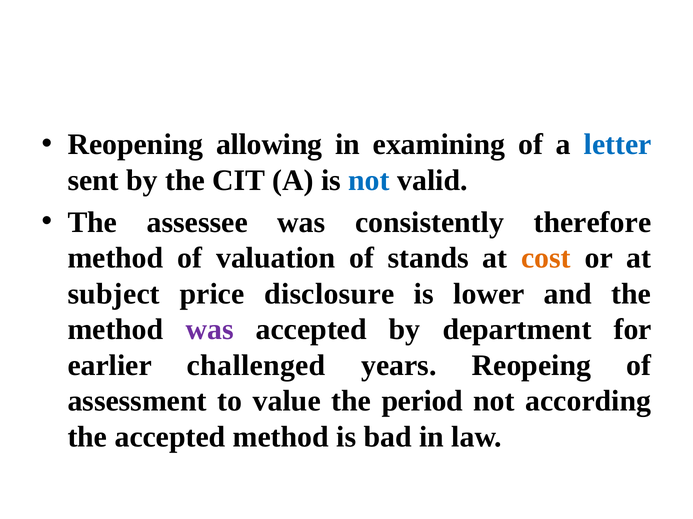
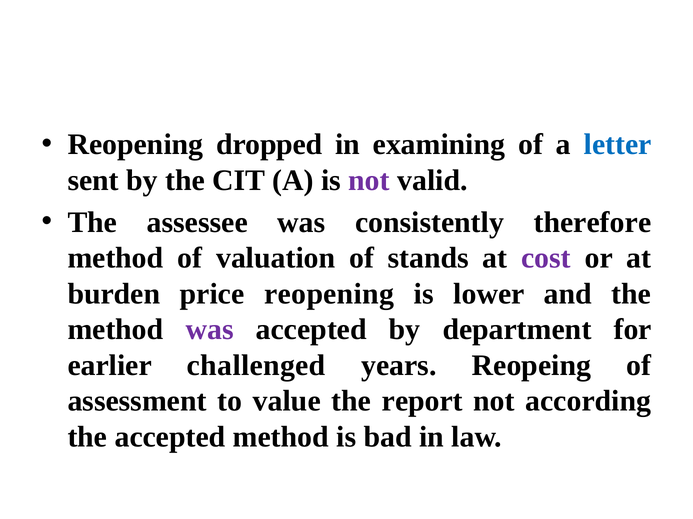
allowing: allowing -> dropped (269, 145)
not colour: blue -> purple (369, 181)
cost colour: orange -> purple (546, 258)
subject: subject -> burden (114, 294)
price disclosure: disclosure -> reopening (329, 294)
period: period -> report (422, 402)
